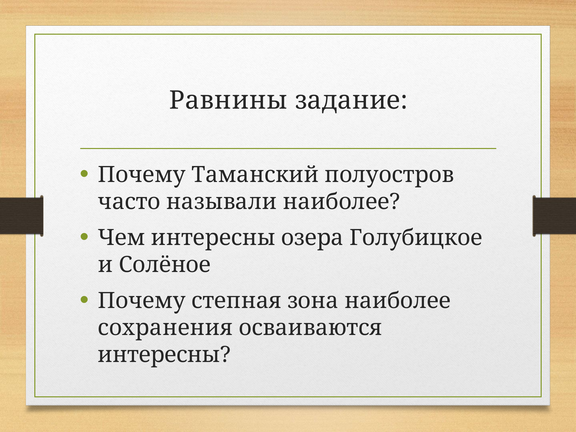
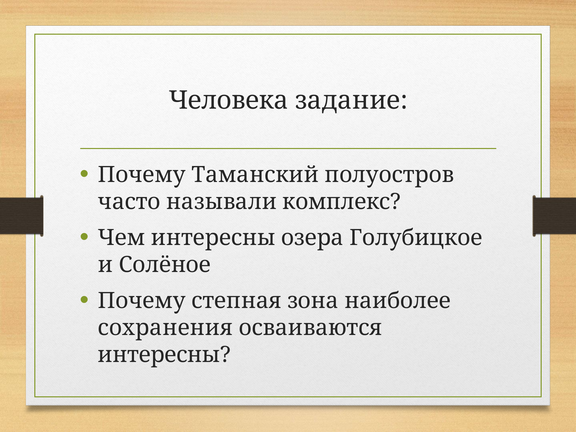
Равнины: Равнины -> Человека (229, 101)
называли наиболее: наиболее -> комплекс (341, 202)
